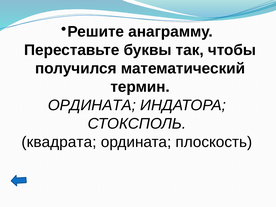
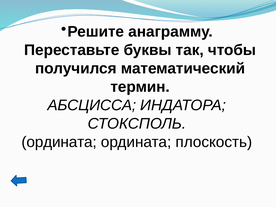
ОРДИНАТА: ОРДИНАТА -> АБСЦИССА (92, 105)
квадрата: квадрата -> ордината (59, 142)
